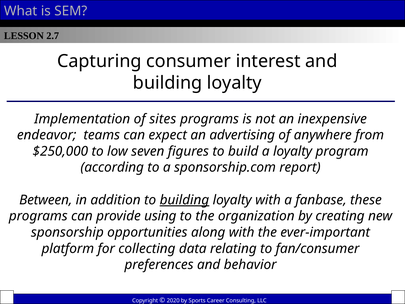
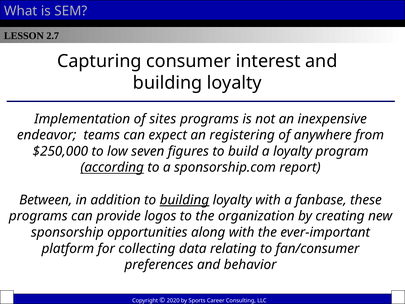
advertising: advertising -> registering (242, 135)
according underline: none -> present (112, 167)
using: using -> logos (160, 216)
